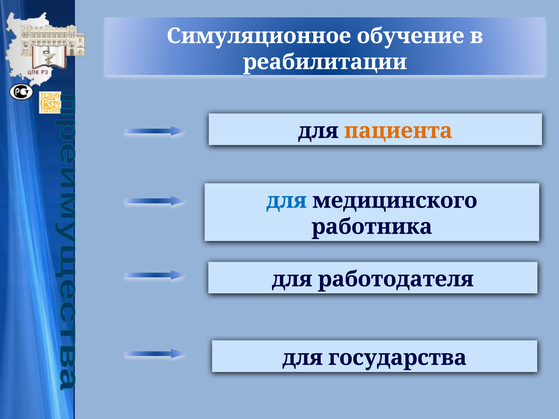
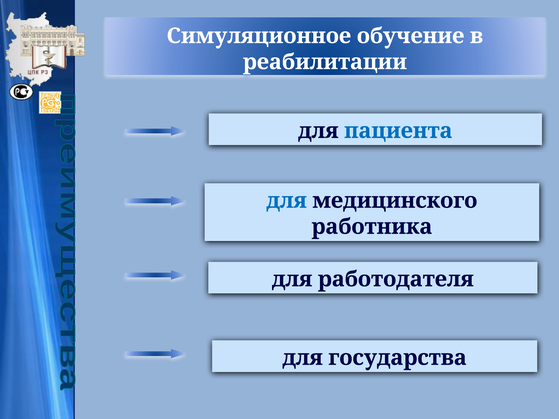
пациента colour: orange -> blue (398, 131)
